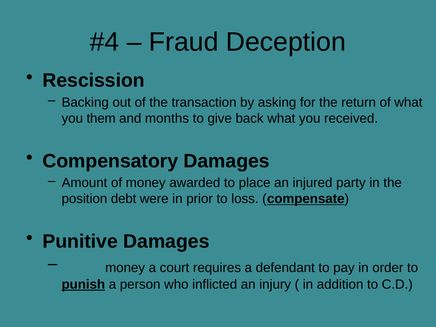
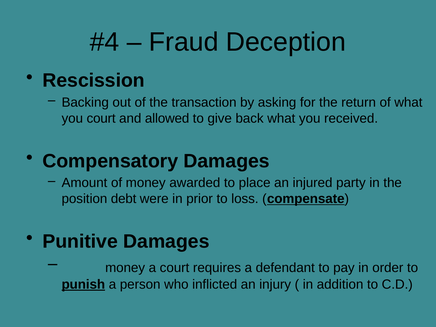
you them: them -> court (101, 118)
months: months -> allowed (167, 118)
